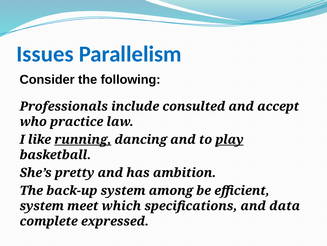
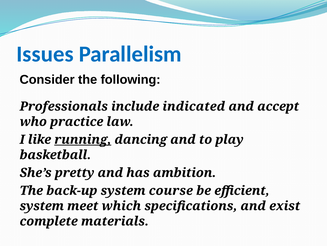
consulted: consulted -> indicated (194, 106)
play underline: present -> none (230, 139)
among: among -> course (171, 190)
data: data -> exist (285, 205)
expressed: expressed -> materials (115, 221)
